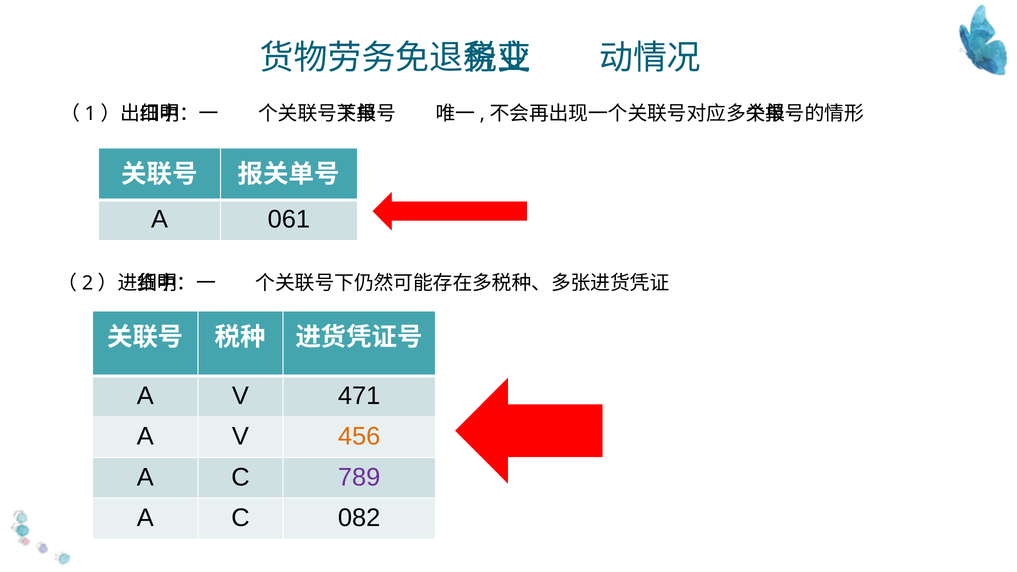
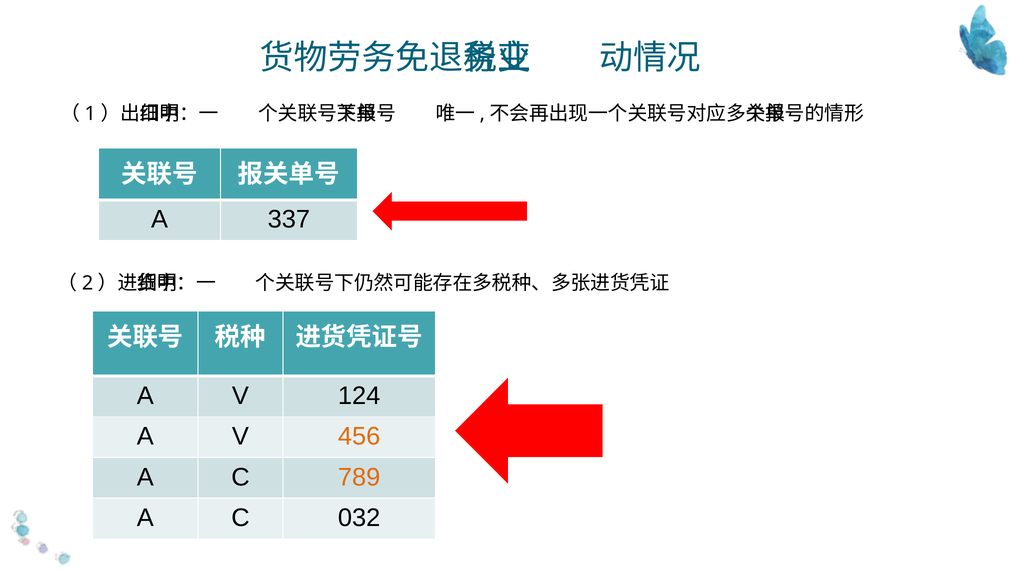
061: 061 -> 337 (289, 220)
471: 471 -> 124 (359, 396)
789 colour: purple -> orange (359, 477)
082: 082 -> 032 (359, 518)
